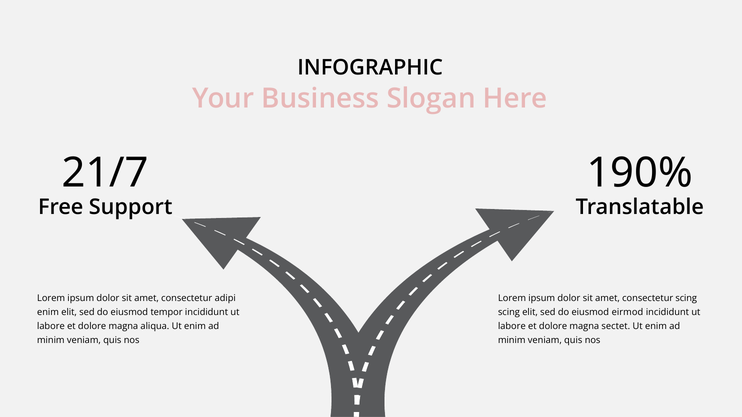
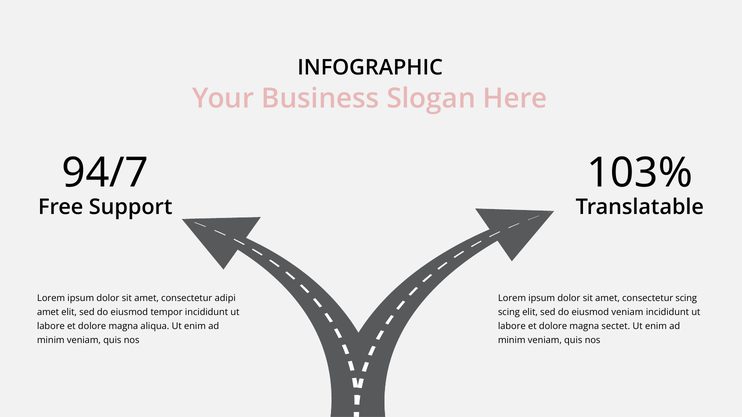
21/7: 21/7 -> 94/7 (105, 173)
190%: 190% -> 103% (640, 173)
enim: enim -> amet (48, 312)
eiusmod eirmod: eirmod -> veniam (627, 312)
